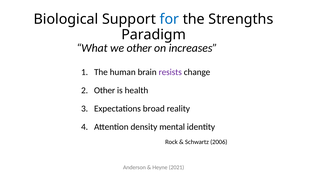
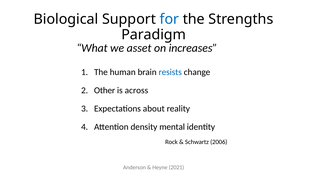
we other: other -> asset (139, 48)
resists colour: purple -> blue (170, 72)
health: health -> across (136, 90)
broad: broad -> about (154, 109)
